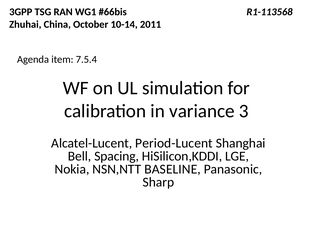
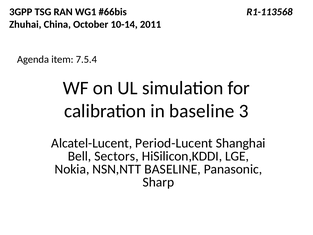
in variance: variance -> baseline (202, 111)
Spacing: Spacing -> Sectors (117, 156)
